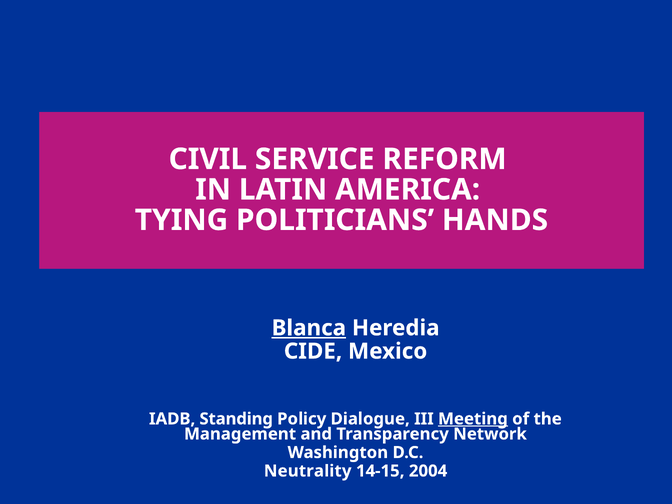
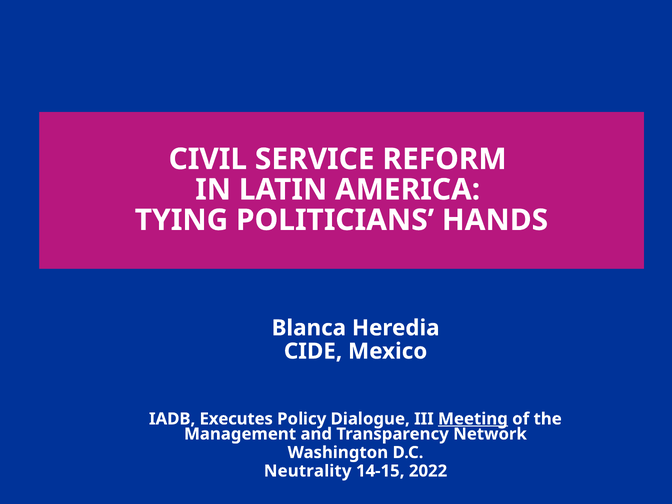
Blanca underline: present -> none (309, 328)
Standing: Standing -> Executes (236, 419)
2004: 2004 -> 2022 (428, 471)
